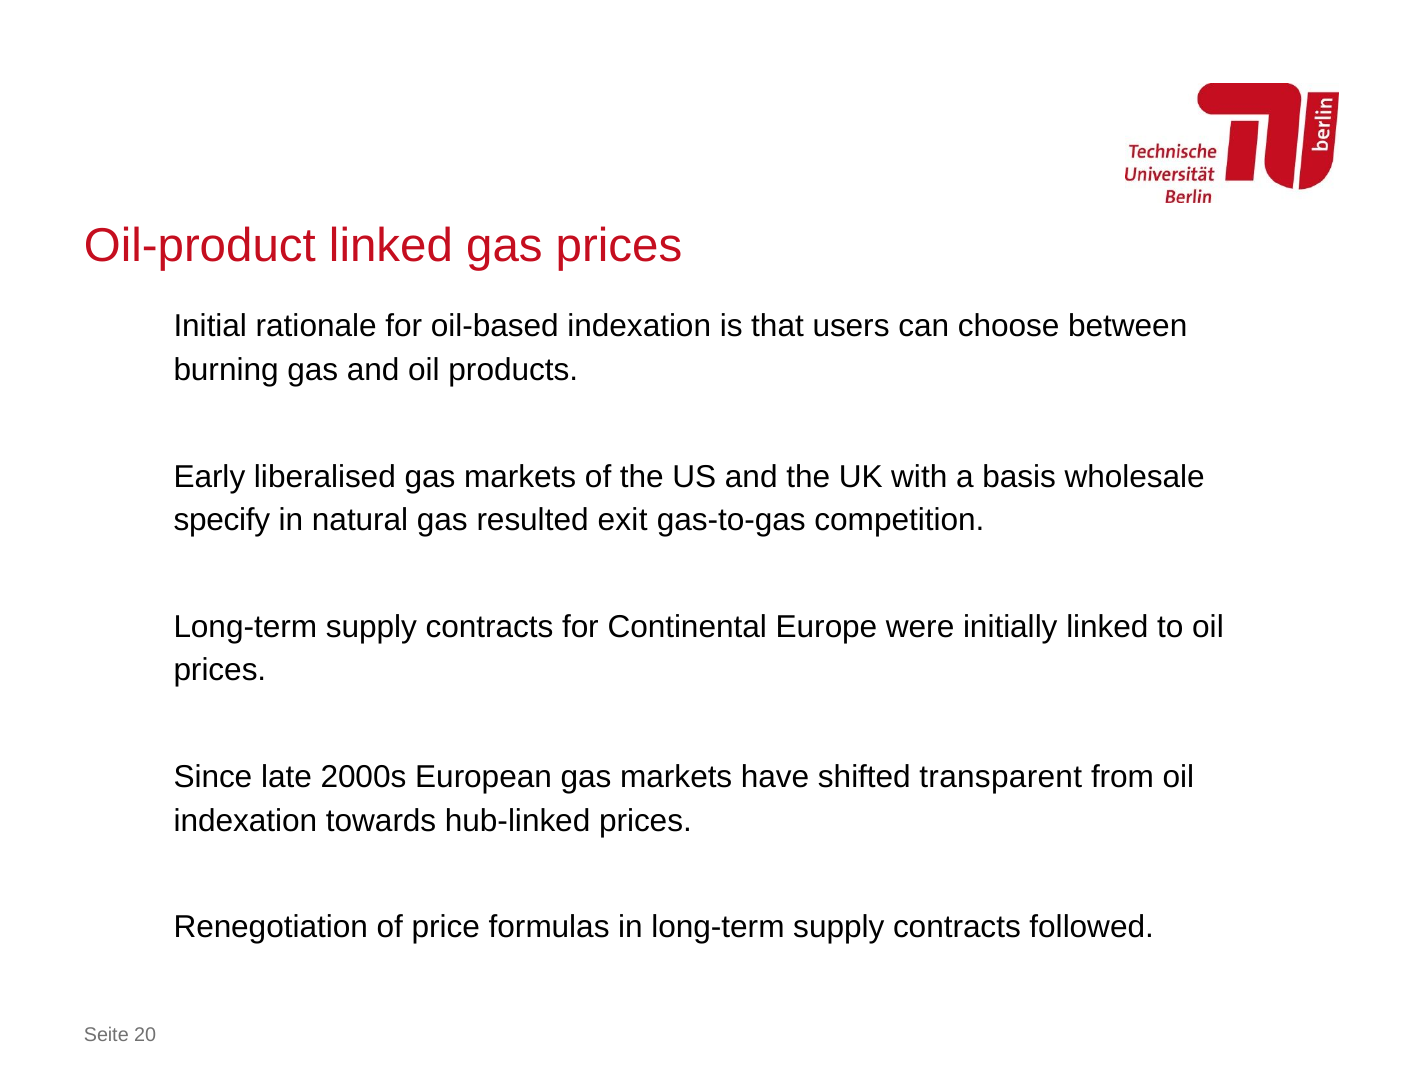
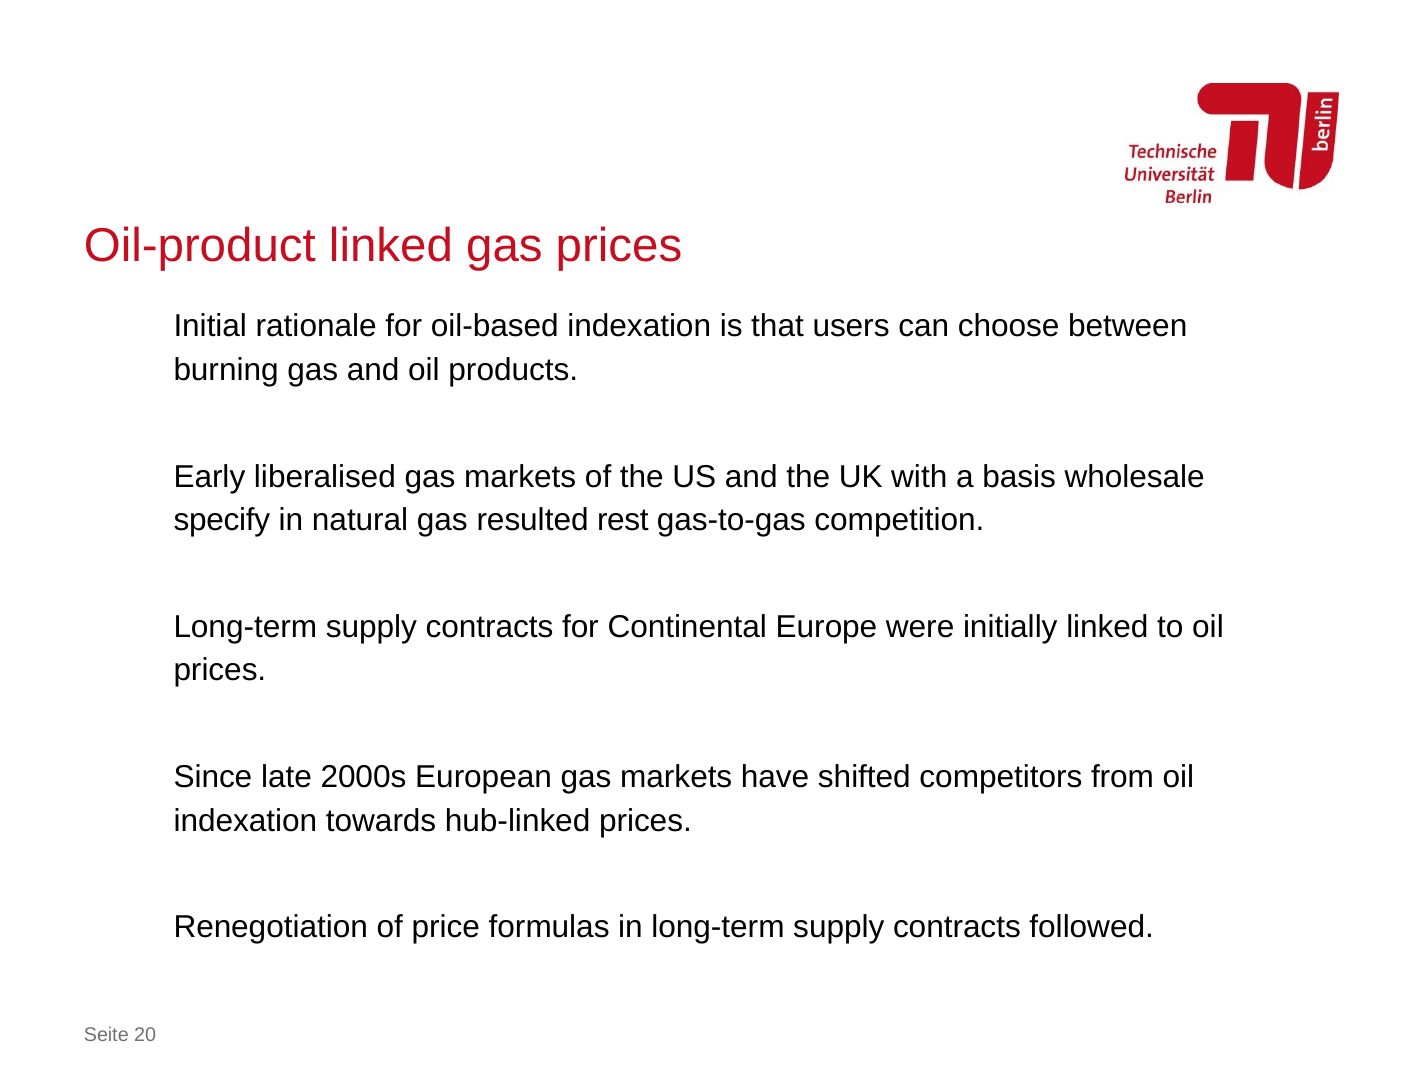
exit: exit -> rest (623, 520)
transparent: transparent -> competitors (1001, 777)
